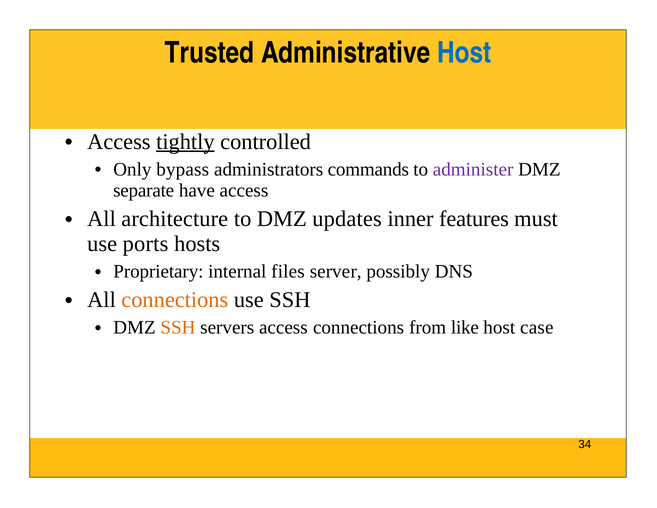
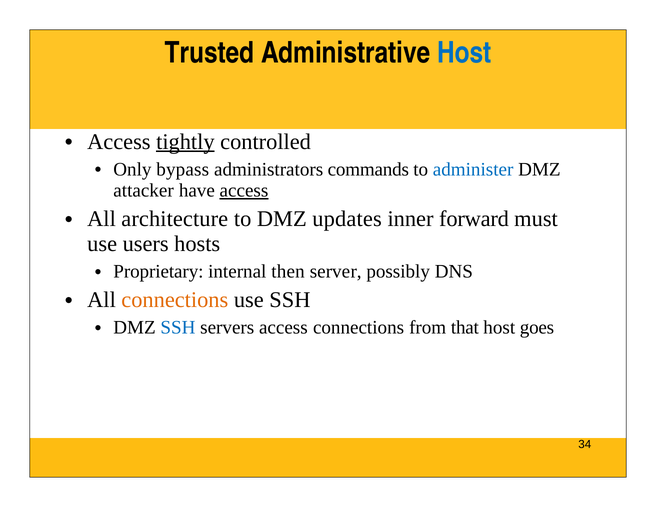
administer colour: purple -> blue (473, 169)
separate: separate -> attacker (144, 190)
access underline: none -> present (244, 190)
features: features -> forward (474, 219)
ports: ports -> users (146, 244)
files: files -> then (288, 271)
SSH colour: orange -> blue (178, 327)
like: like -> that (465, 327)
case: case -> goes (537, 327)
